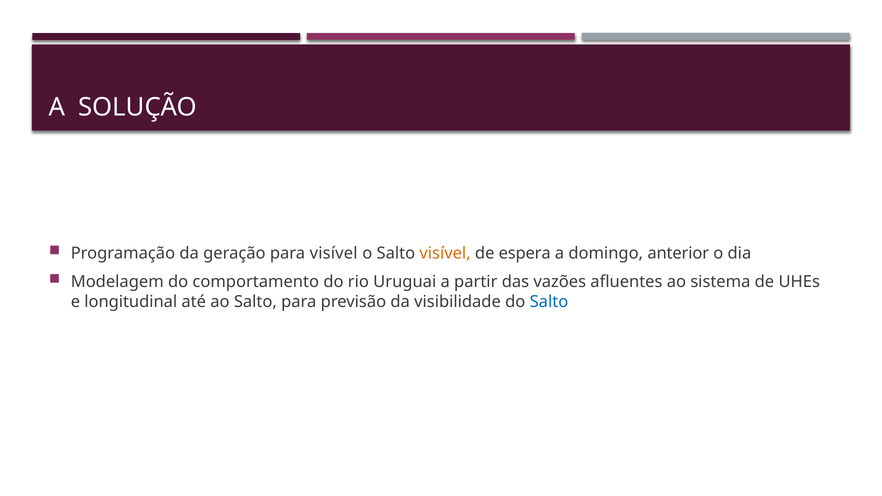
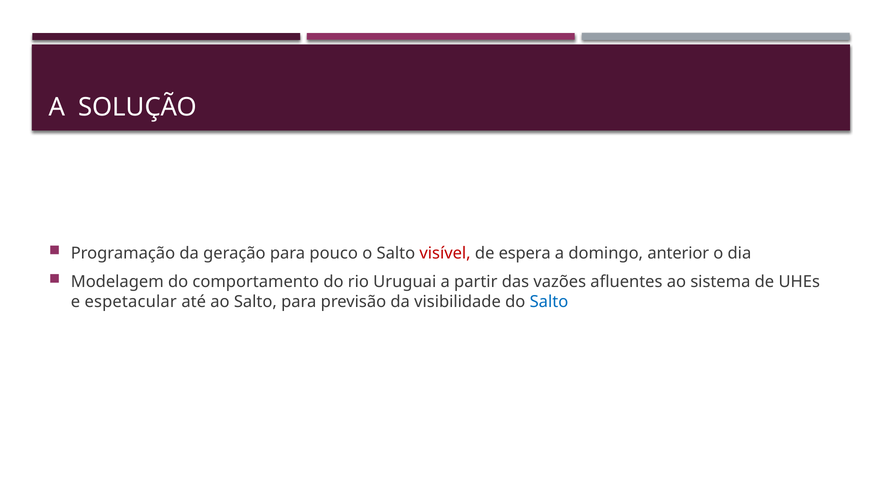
para visível: visível -> pouco (334, 253)
visível colour: orange -> red (445, 253)
longitudinal: longitudinal -> espetacular (131, 302)
